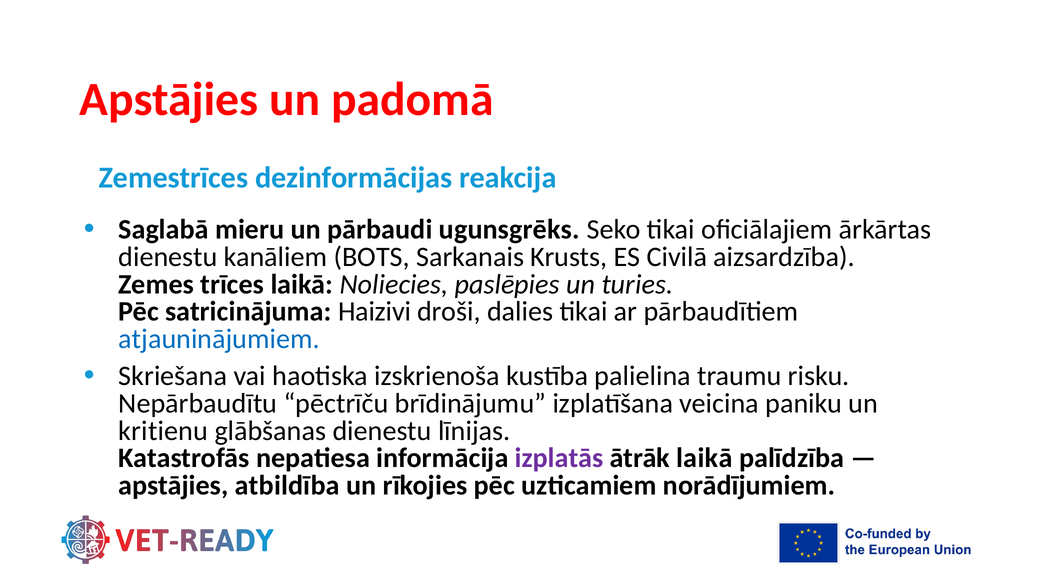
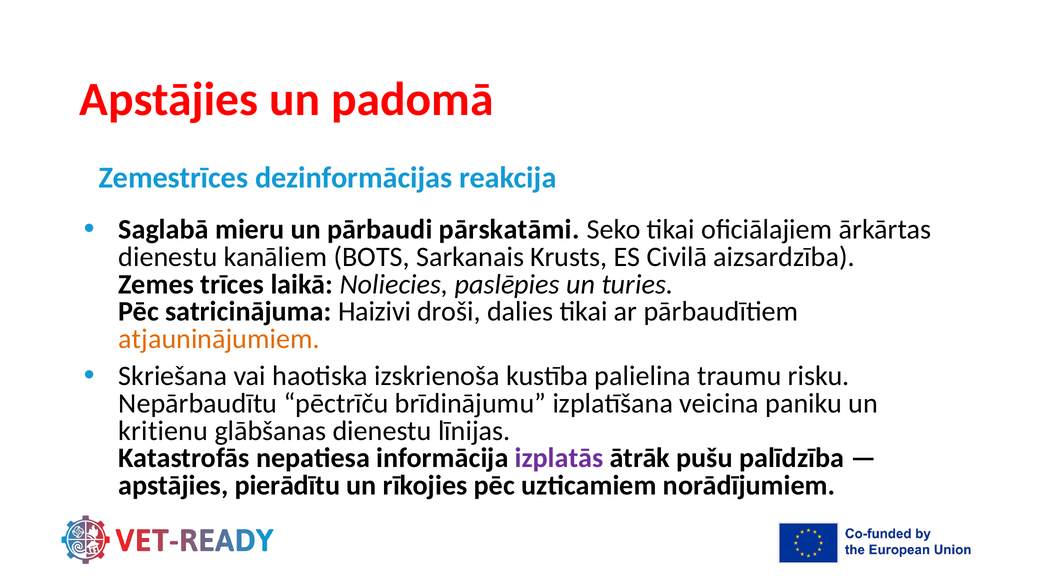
ugunsgrēks: ugunsgrēks -> pārskatāmi (509, 230)
atjauninājumiem colour: blue -> orange (219, 339)
ātrāk laikā: laikā -> pušu (704, 458)
atbildība: atbildība -> pierādītu (287, 486)
